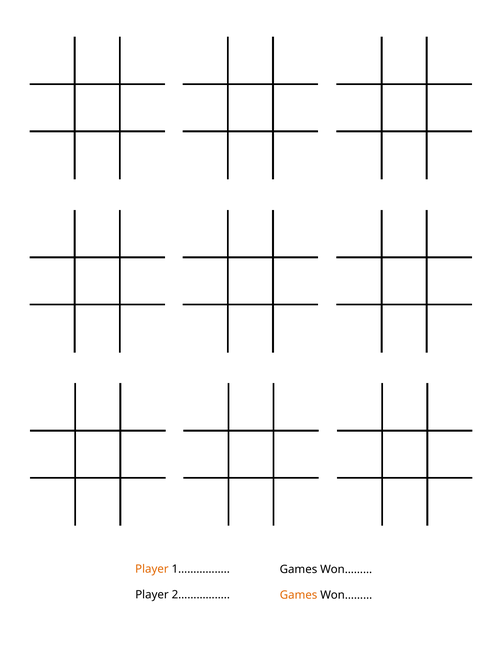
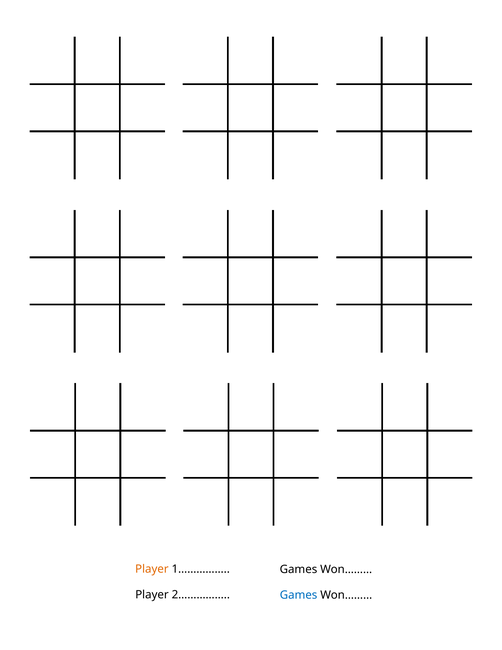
Games colour: orange -> blue (299, 595)
